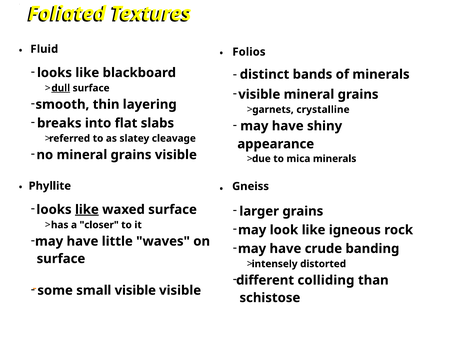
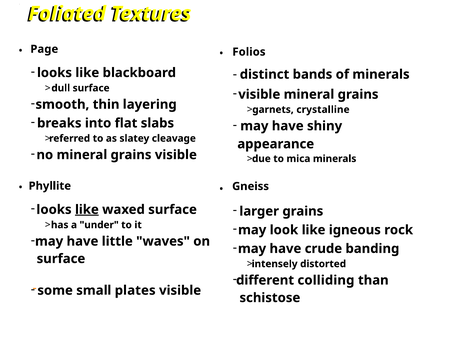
Fluid: Fluid -> Page (44, 49)
dull underline: present -> none (61, 88)
closer: closer -> under (99, 225)
small visible: visible -> plates (135, 291)
